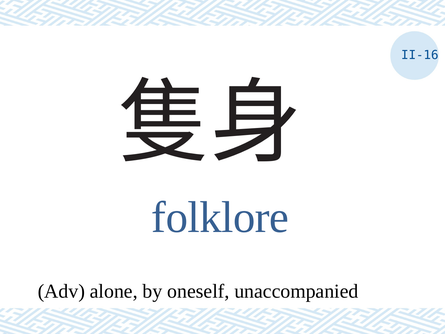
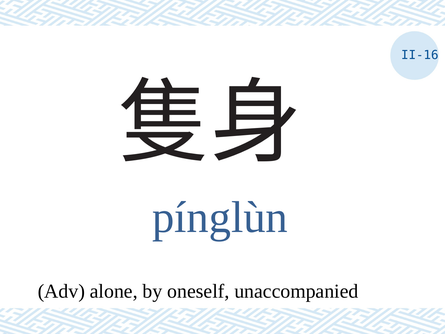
folklore: folklore -> pínglùn (220, 217)
